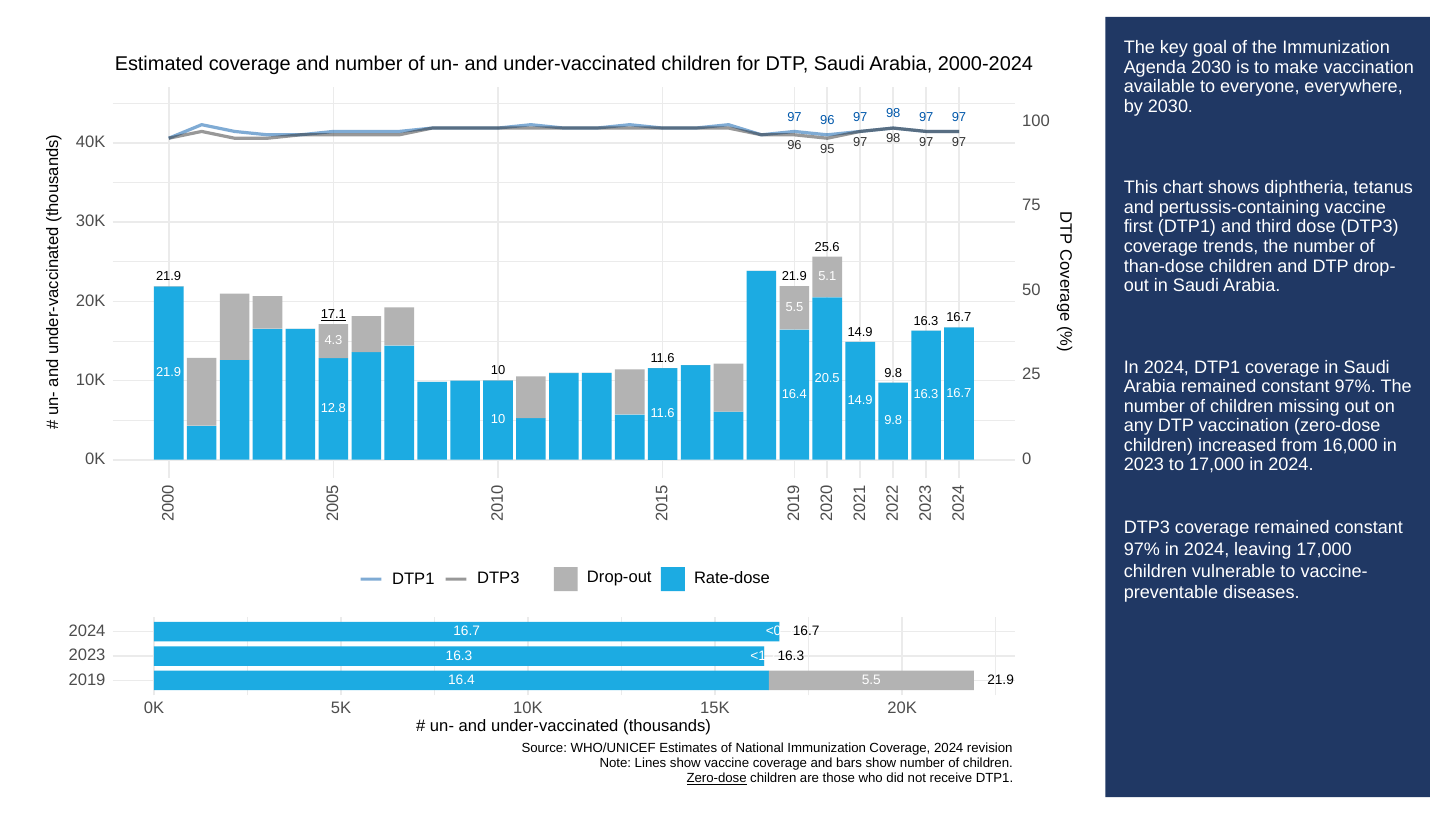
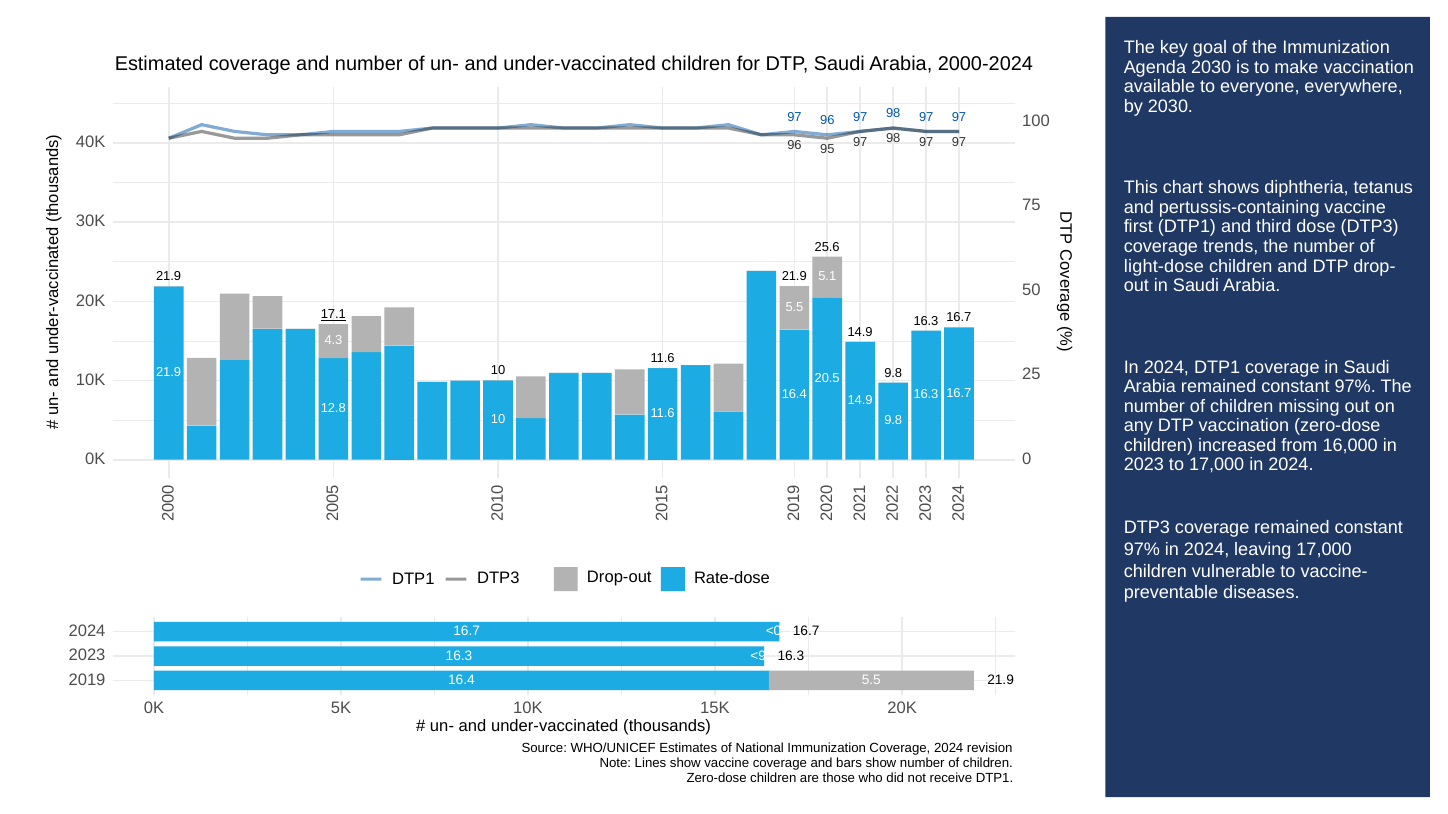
than-dose: than-dose -> light-dose (1164, 266)
<1.7: <1.7 -> <9.5 (764, 656)
Zero-dose underline: present -> none (717, 779)
